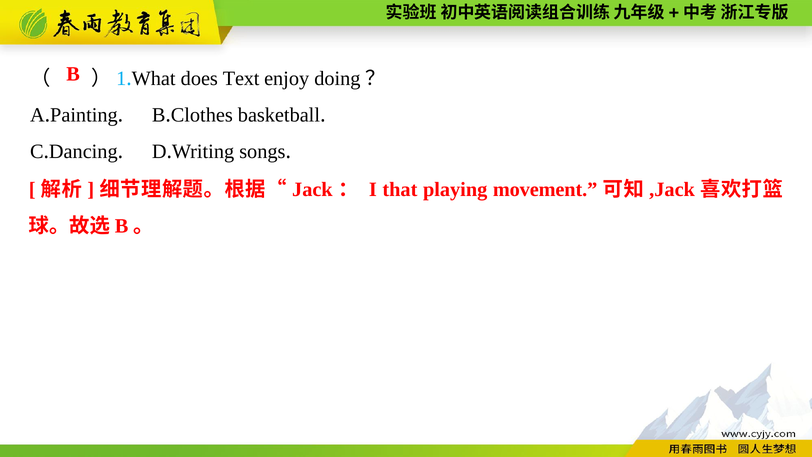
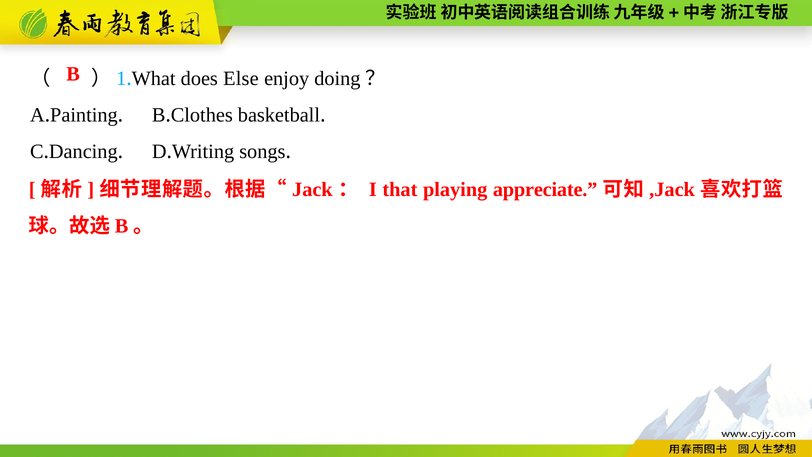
Text: Text -> Else (241, 79)
movement: movement -> appreciate (545, 189)
